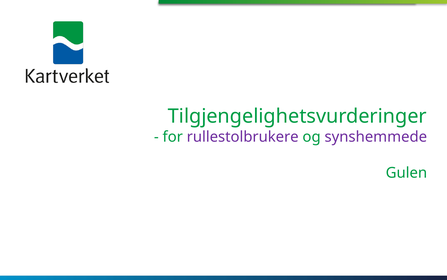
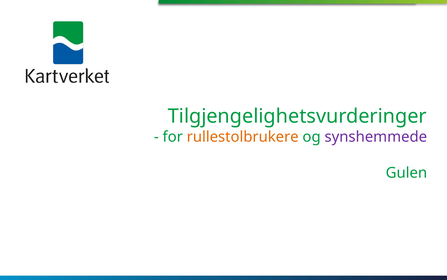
rullestolbrukere colour: purple -> orange (243, 137)
